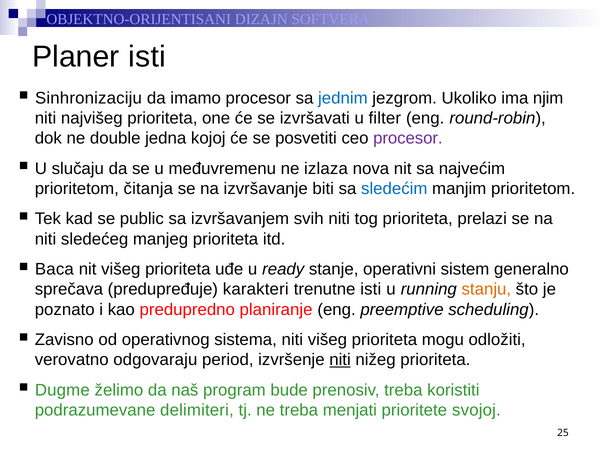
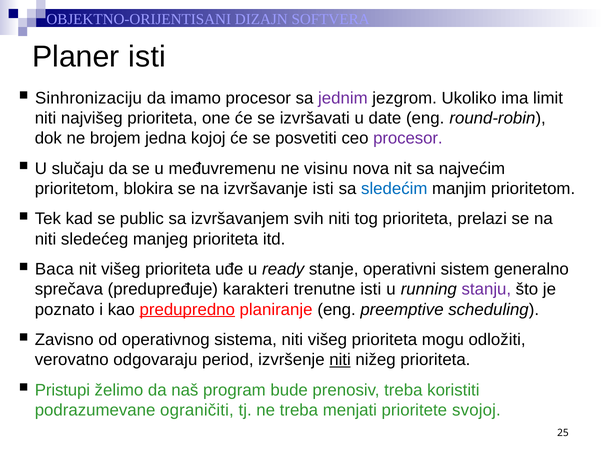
jednim colour: blue -> purple (343, 98)
njim: njim -> limit (548, 98)
filter: filter -> date (385, 118)
double: double -> brojem (115, 138)
izlaza: izlaza -> visinu (326, 169)
čitanja: čitanja -> blokira (148, 189)
izvršavanje biti: biti -> isti (323, 189)
stanju colour: orange -> purple (486, 290)
predupredno underline: none -> present (187, 310)
Dugme: Dugme -> Pristupi (62, 391)
delimiteri: delimiteri -> ograničiti (197, 411)
